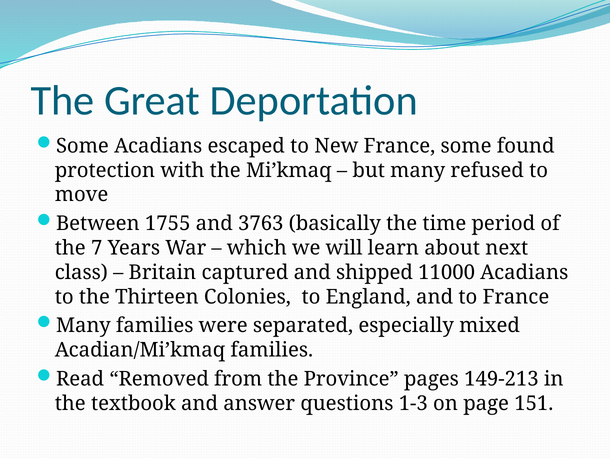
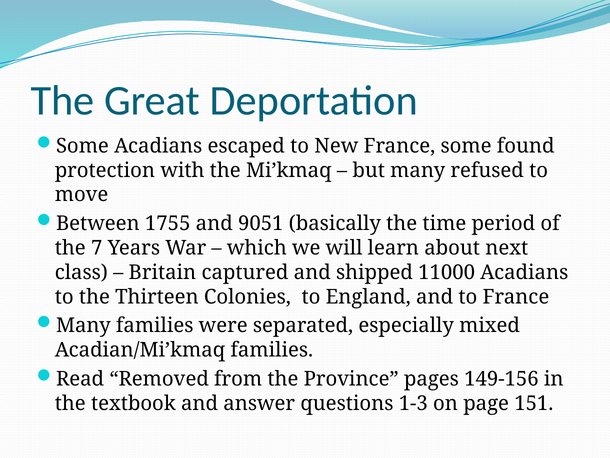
3763: 3763 -> 9051 (261, 223)
149-213: 149-213 -> 149-156 (501, 379)
